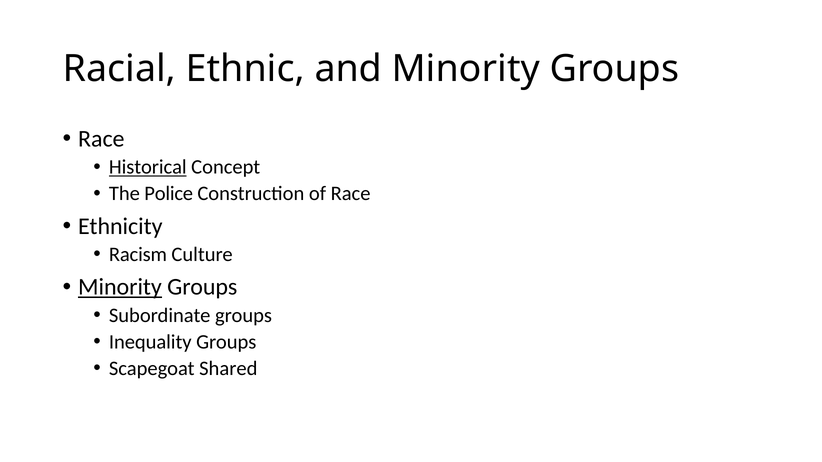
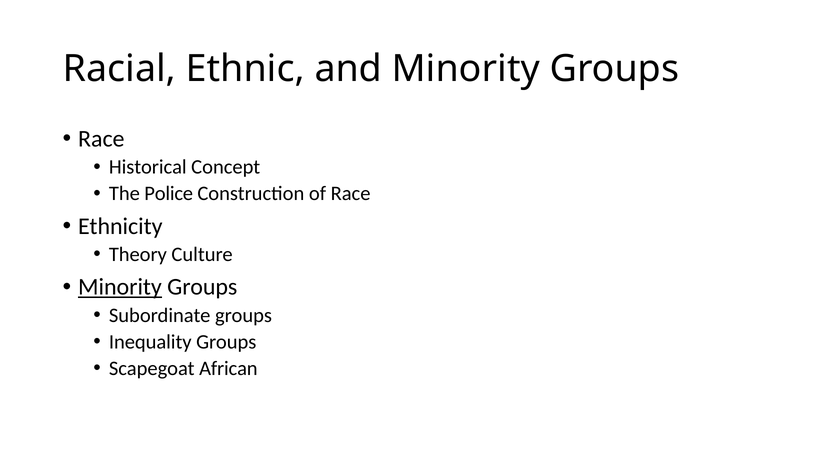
Historical underline: present -> none (148, 167)
Racism: Racism -> Theory (138, 255)
Shared: Shared -> African (228, 369)
